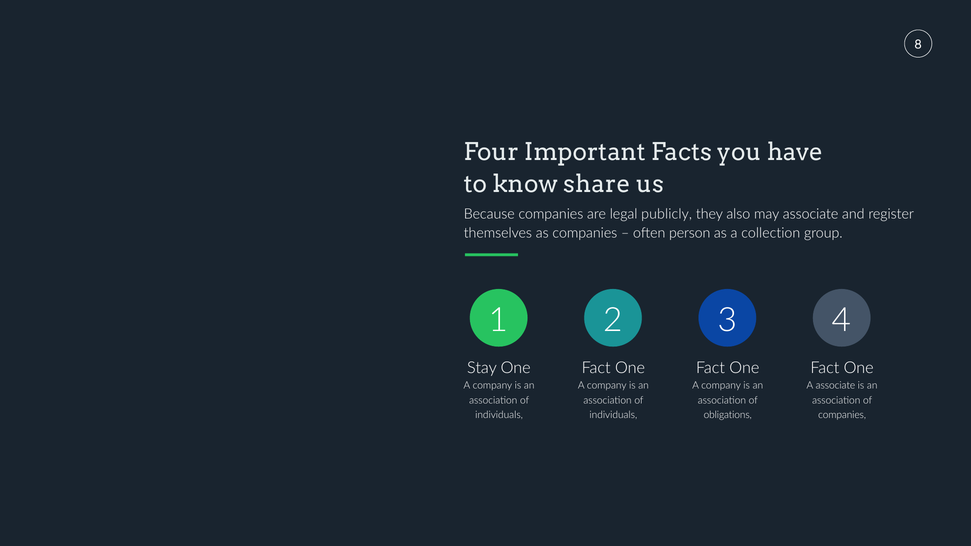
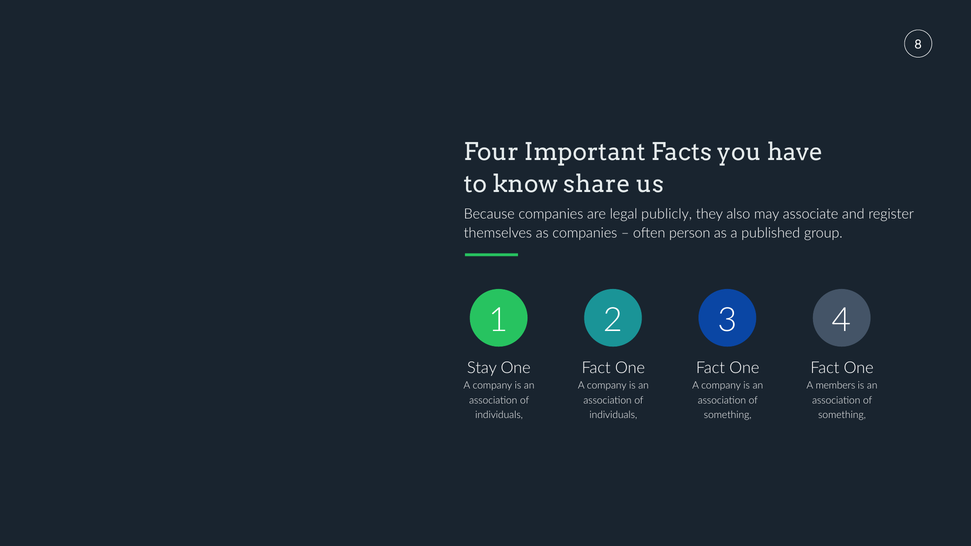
collection: collection -> published (771, 233)
A associate: associate -> members (835, 386)
obligations: obligations -> something (728, 415)
companies: companies -> something (842, 415)
